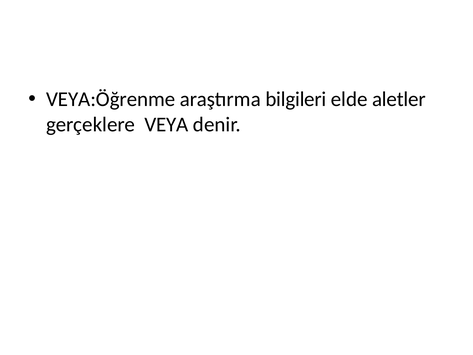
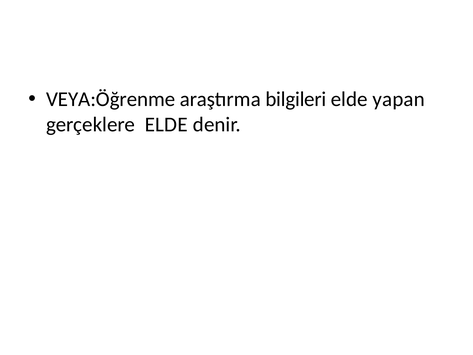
aletler: aletler -> yapan (399, 99)
gerçeklere VEYA: VEYA -> ELDE (166, 124)
